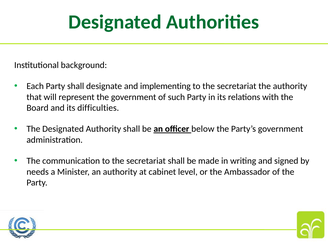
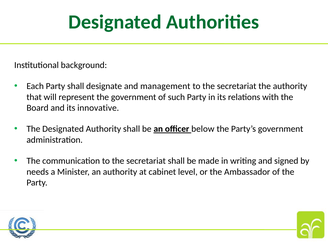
implementing: implementing -> management (165, 86)
difficulties: difficulties -> innovative (98, 108)
